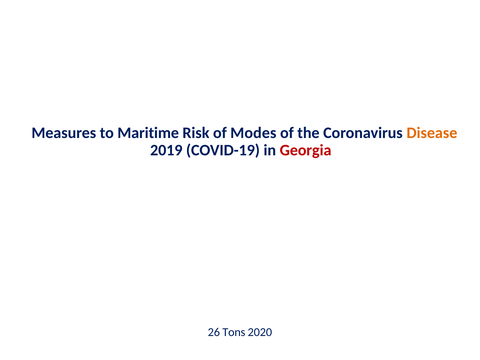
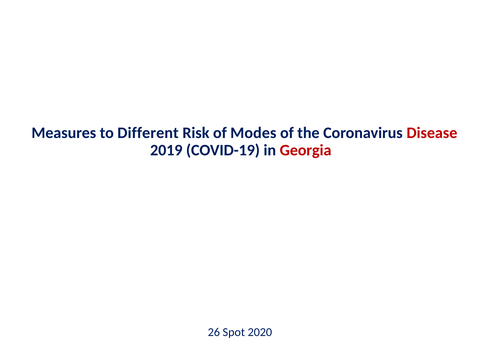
Maritime: Maritime -> Different (148, 133)
Disease colour: orange -> red (432, 133)
Tons: Tons -> Spot (234, 332)
